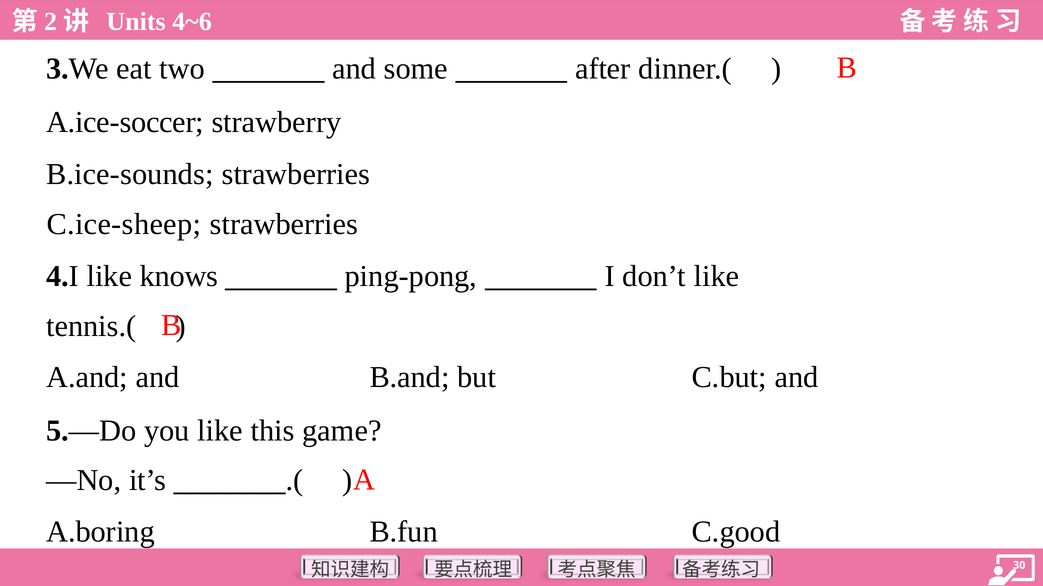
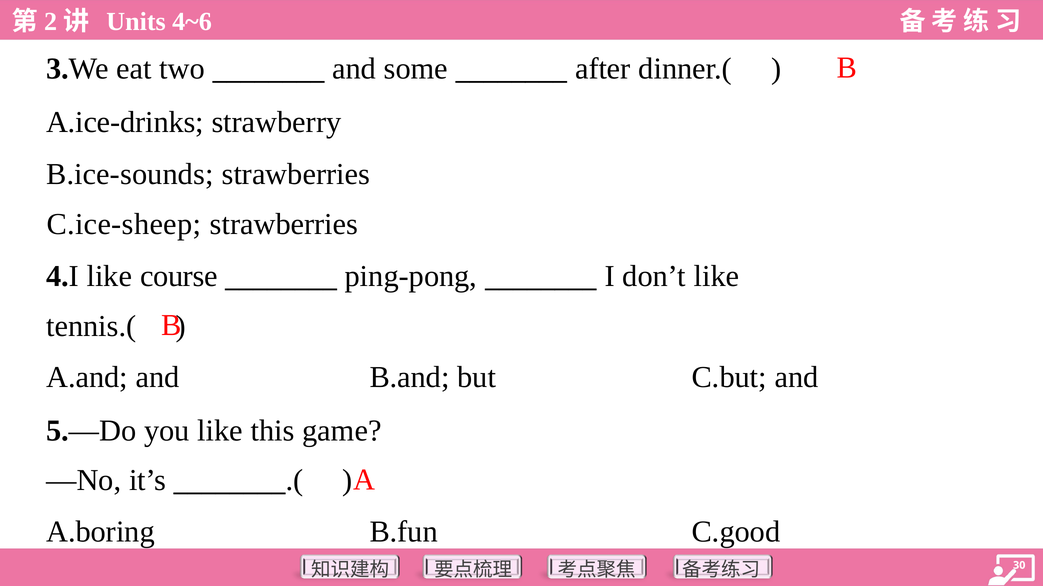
A.ice-soccer: A.ice-soccer -> A.ice-drinks (125, 122)
knows: knows -> course (179, 277)
